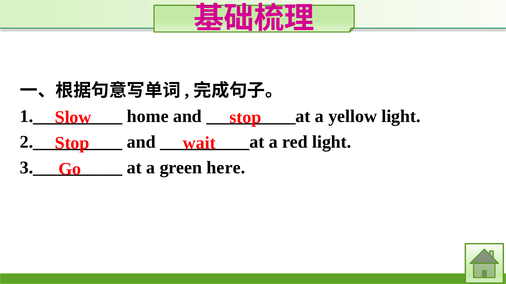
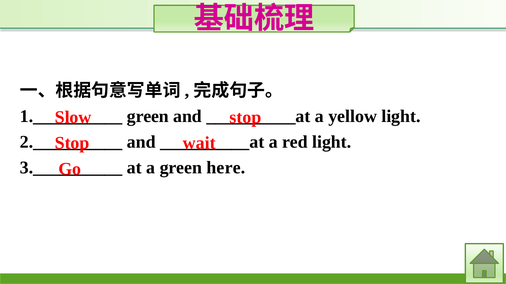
home: home -> green (148, 117)
